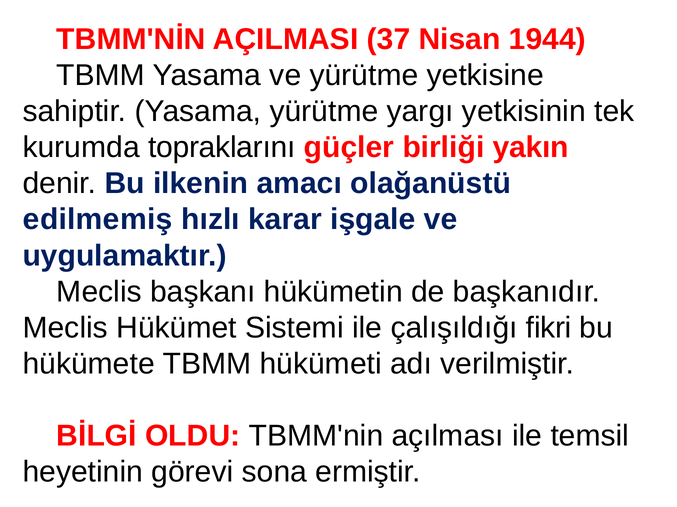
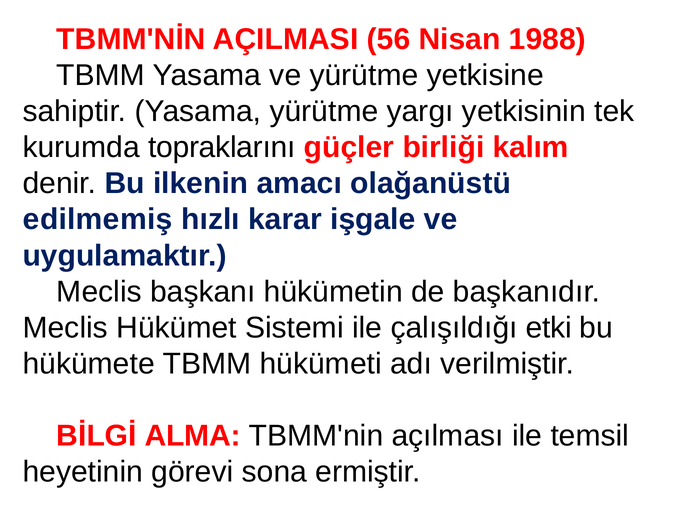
37: 37 -> 56 (388, 39)
1944: 1944 -> 1988 (547, 39)
yakın: yakın -> kalım (531, 148)
fikri: fikri -> etki (549, 328)
OLDU: OLDU -> ALMA (193, 437)
